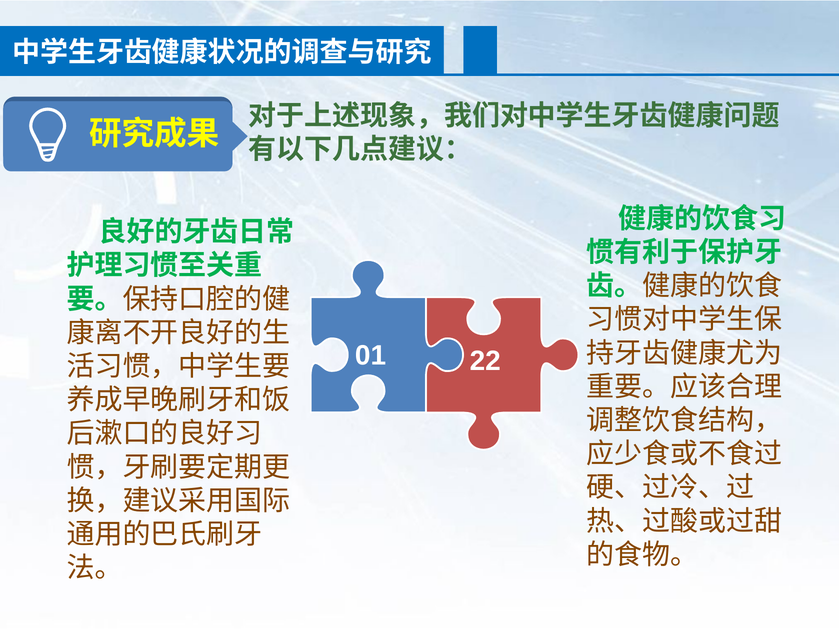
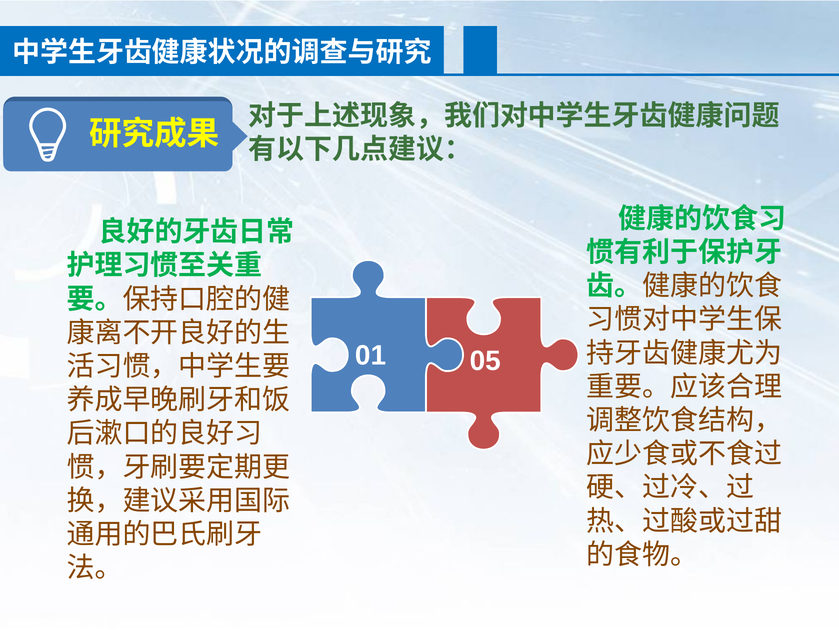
22: 22 -> 05 (485, 361)
